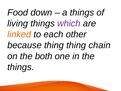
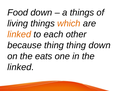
which colour: purple -> orange (69, 23)
thing chain: chain -> down (100, 45)
both: both -> eats (44, 56)
things: things -> linked (21, 67)
